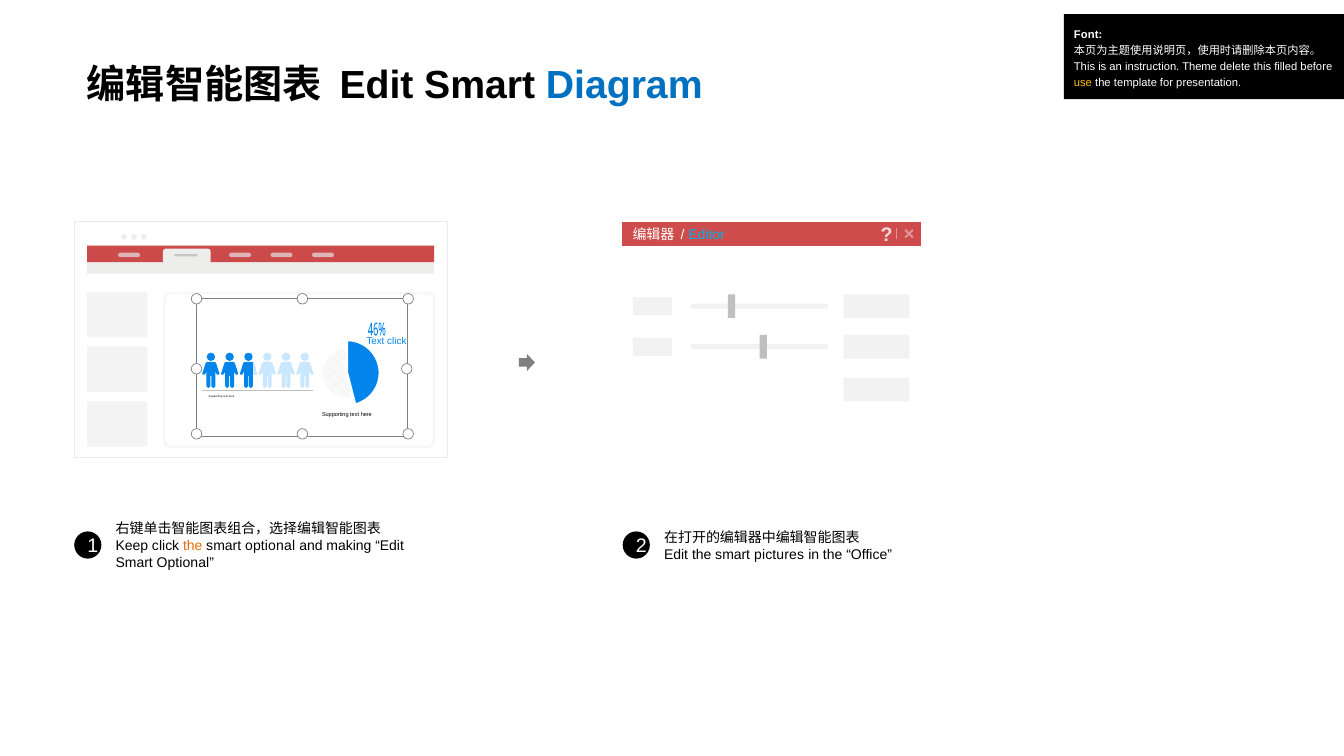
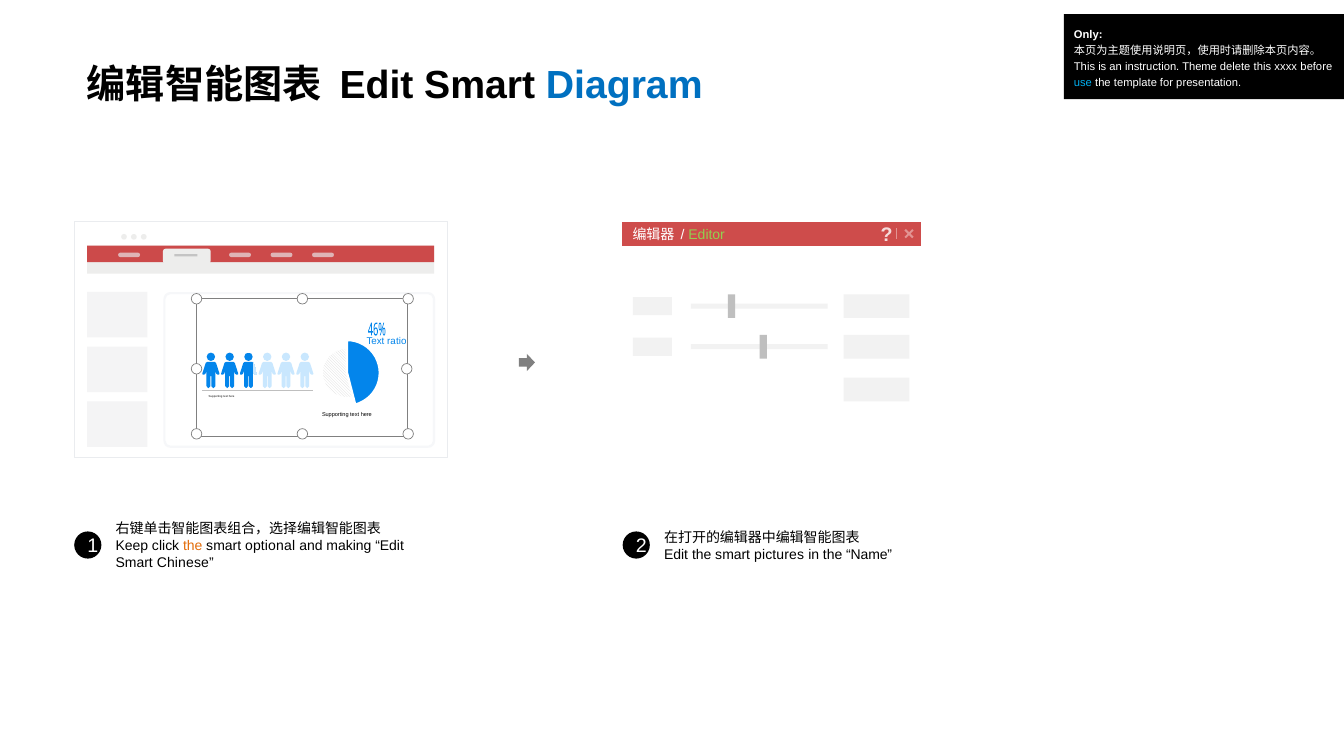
Font: Font -> Only (1088, 35)
filled: filled -> xxxx (1286, 67)
use colour: yellow -> light blue (1083, 83)
Editor colour: light blue -> light green (707, 235)
Text click: click -> ratio (397, 341)
Office: Office -> Name (869, 554)
Optional: Optional -> Chinese (185, 563)
